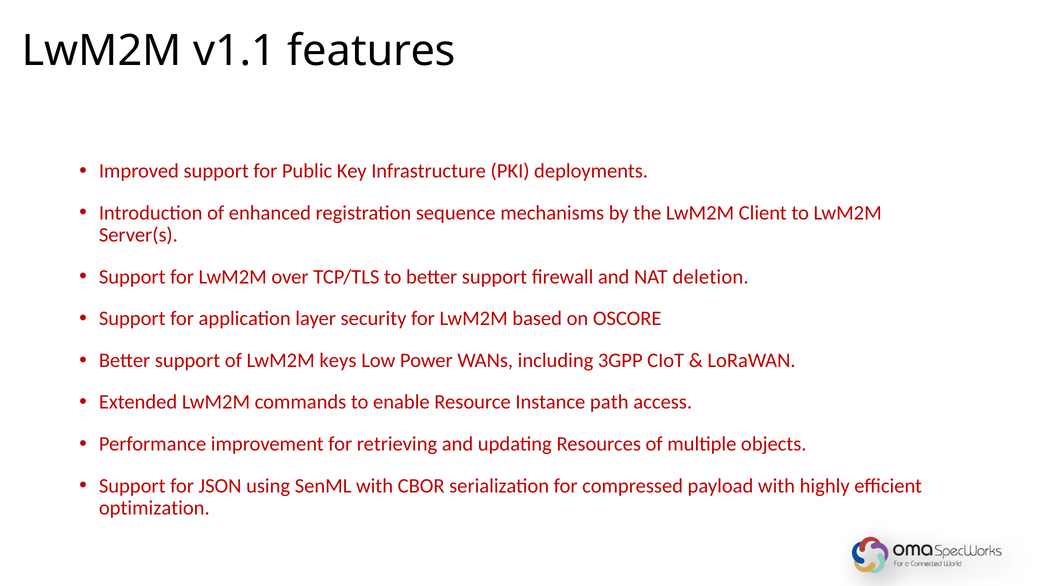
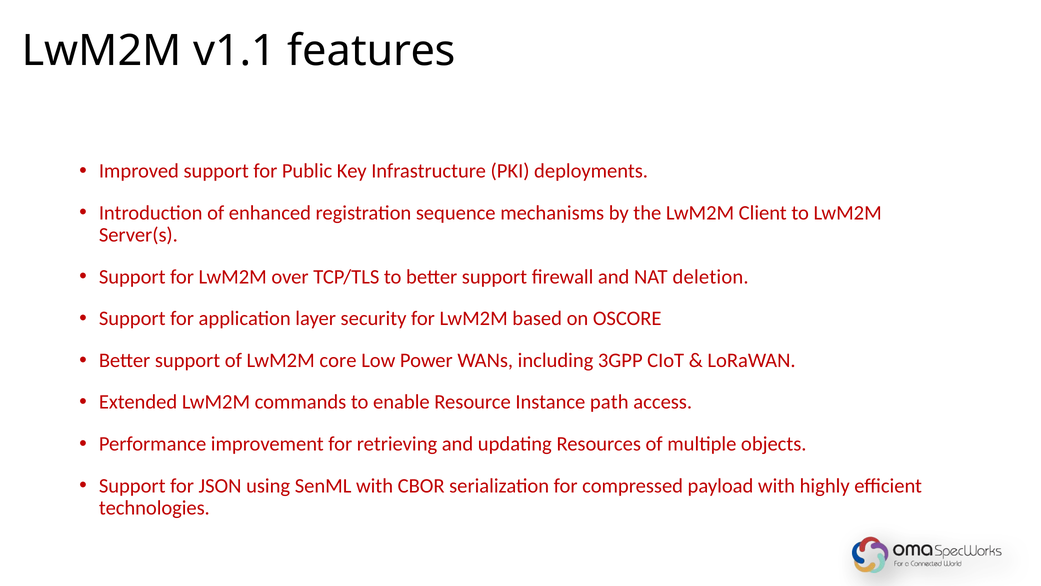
keys: keys -> core (338, 360)
optimization: optimization -> technologies (154, 508)
